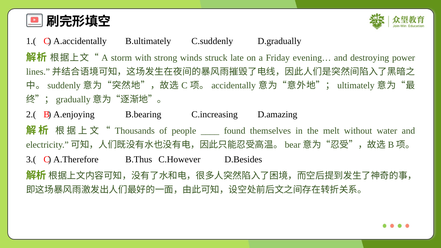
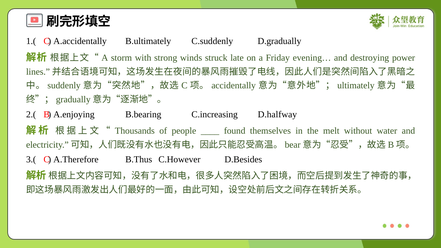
D.amazing: D.amazing -> D.halfway (277, 114)
